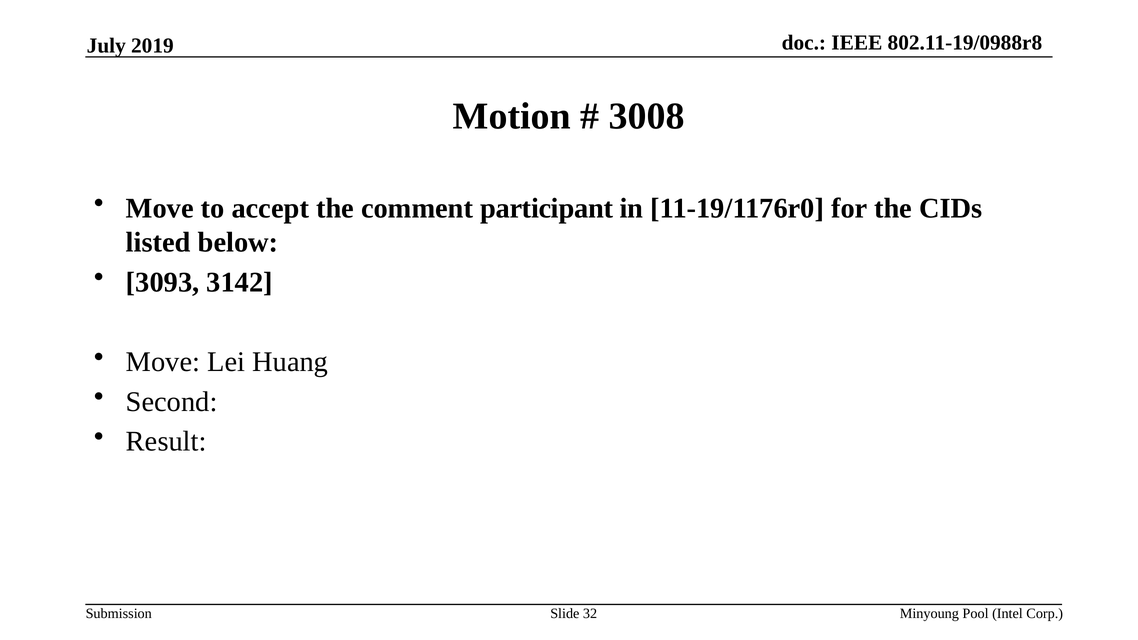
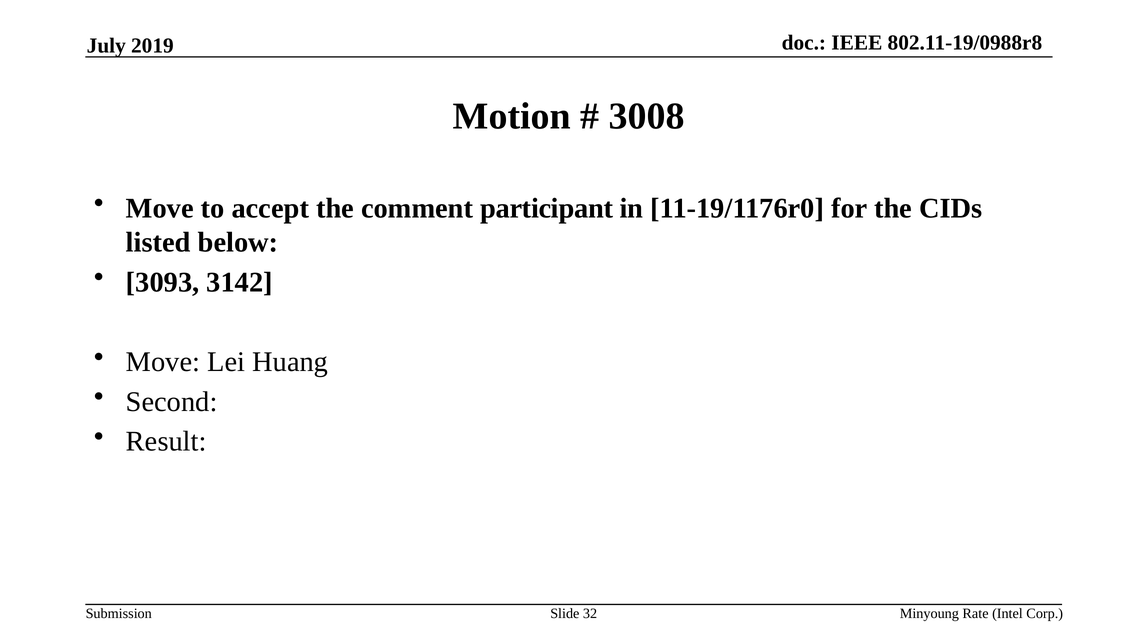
Pool: Pool -> Rate (976, 614)
